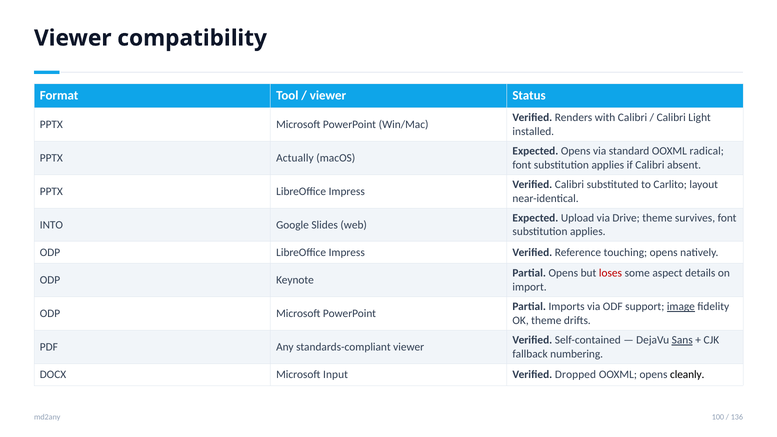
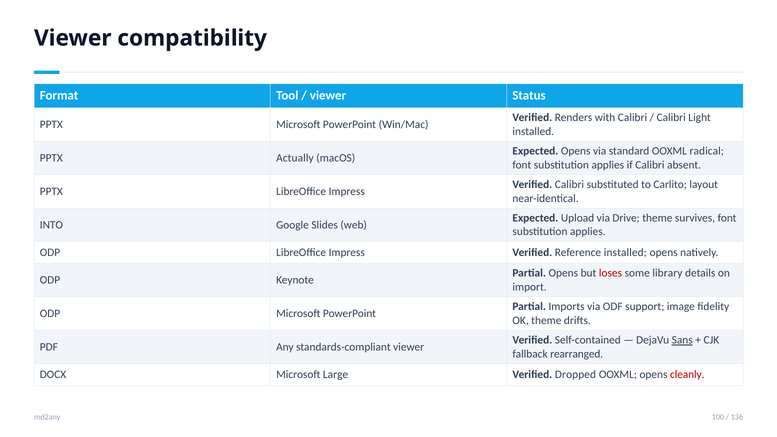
Reference touching: touching -> installed (625, 253)
aspect: aspect -> library (667, 273)
image underline: present -> none (681, 307)
numbering: numbering -> rearranged (577, 354)
Input: Input -> Large (336, 375)
cleanly colour: black -> red (687, 375)
